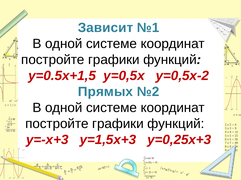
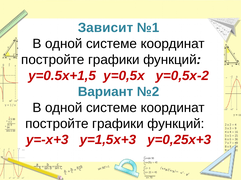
Прямых: Прямых -> Вариант (106, 92)
